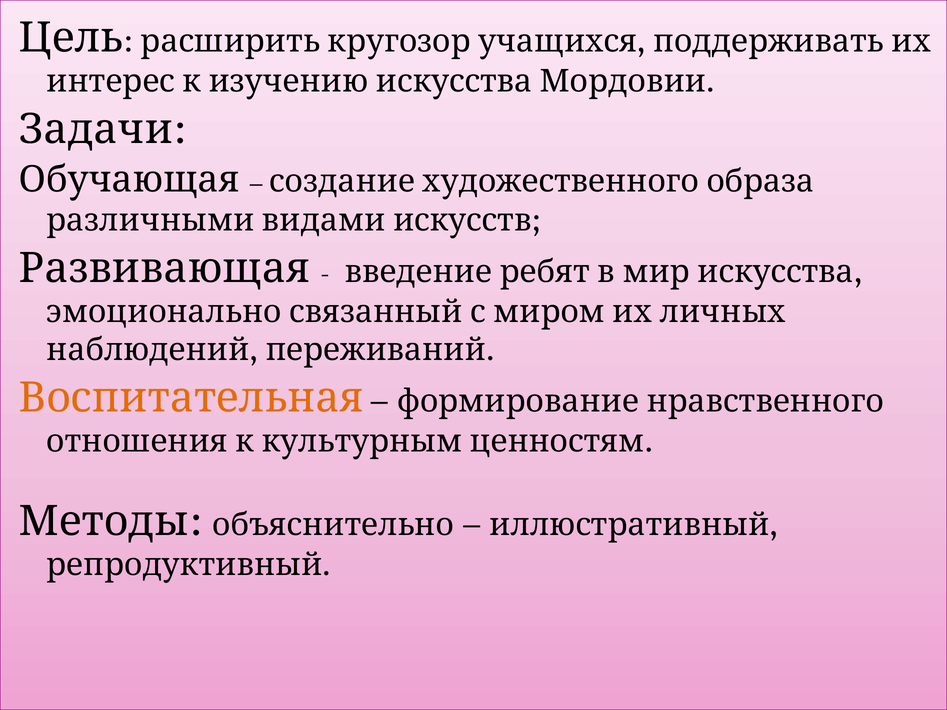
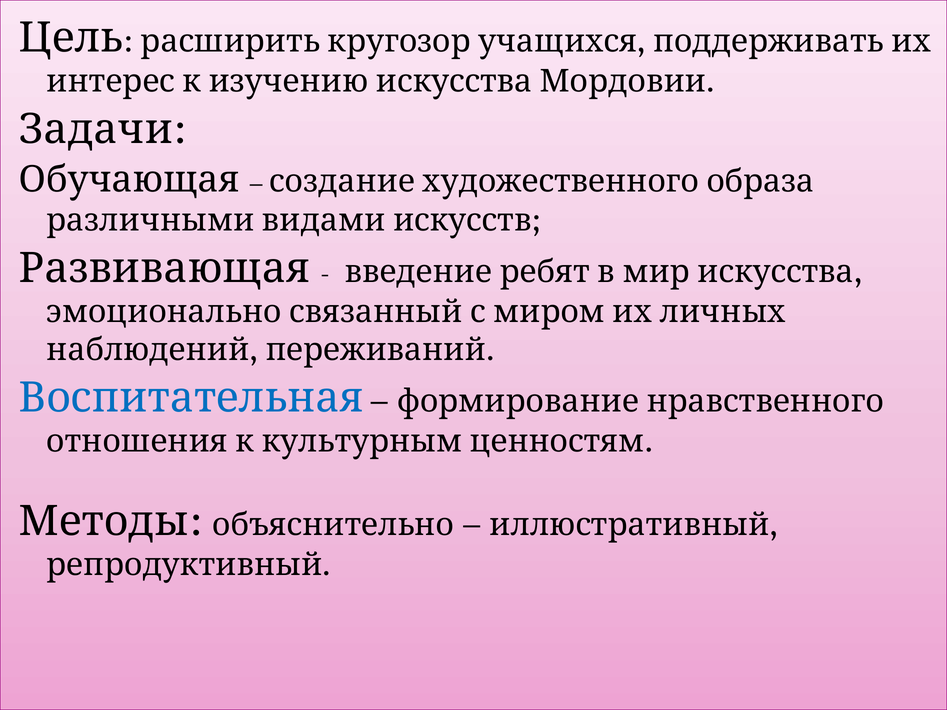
Воспитательная colour: orange -> blue (191, 398)
